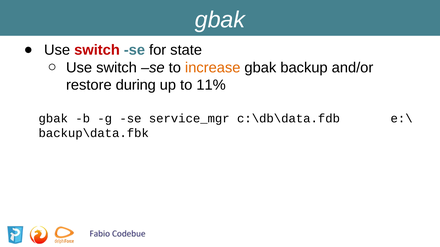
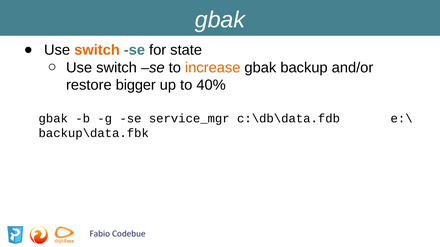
switch colour: red -> orange (97, 50)
during: during -> bigger (136, 85)
11%: 11% -> 40% (211, 85)
